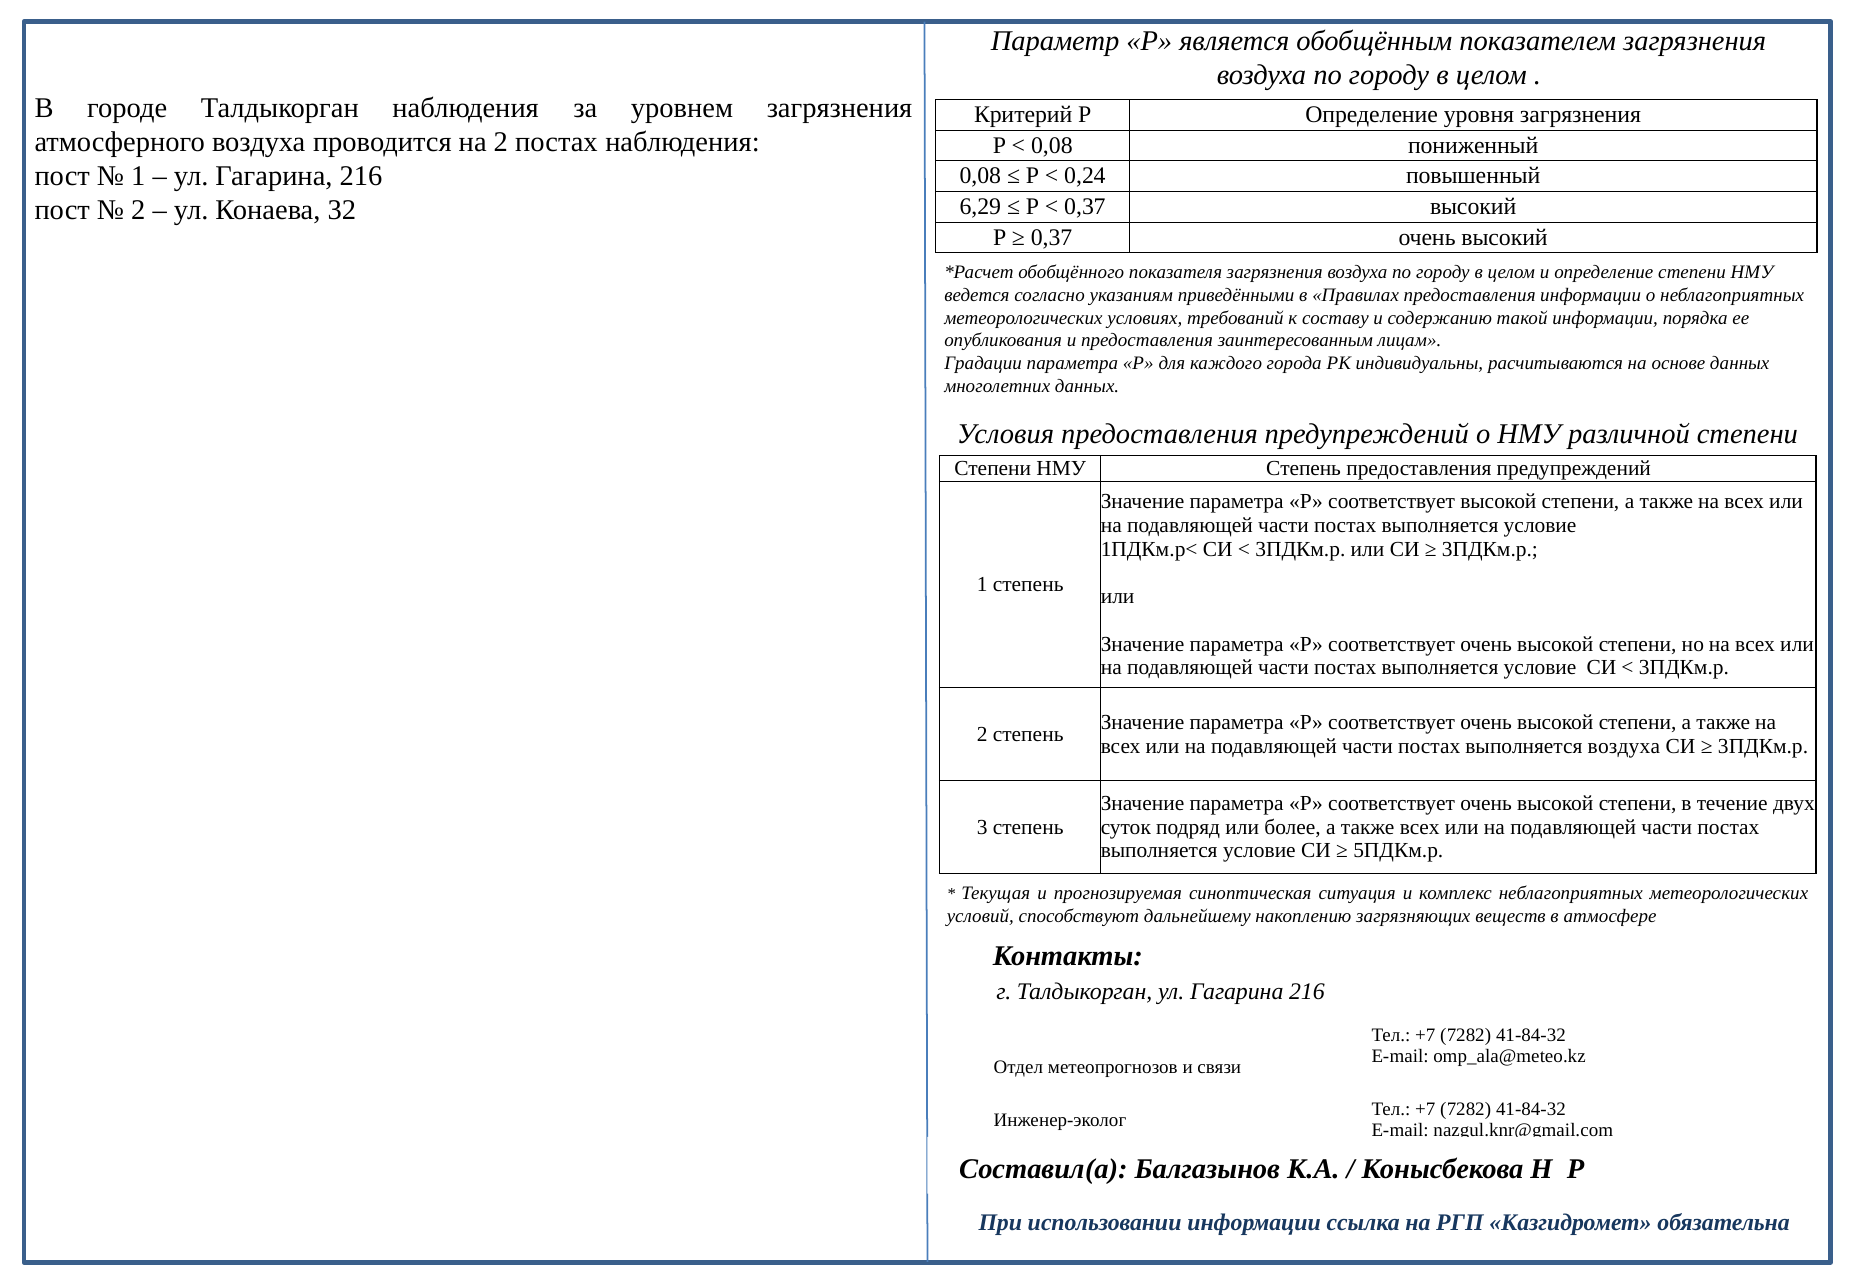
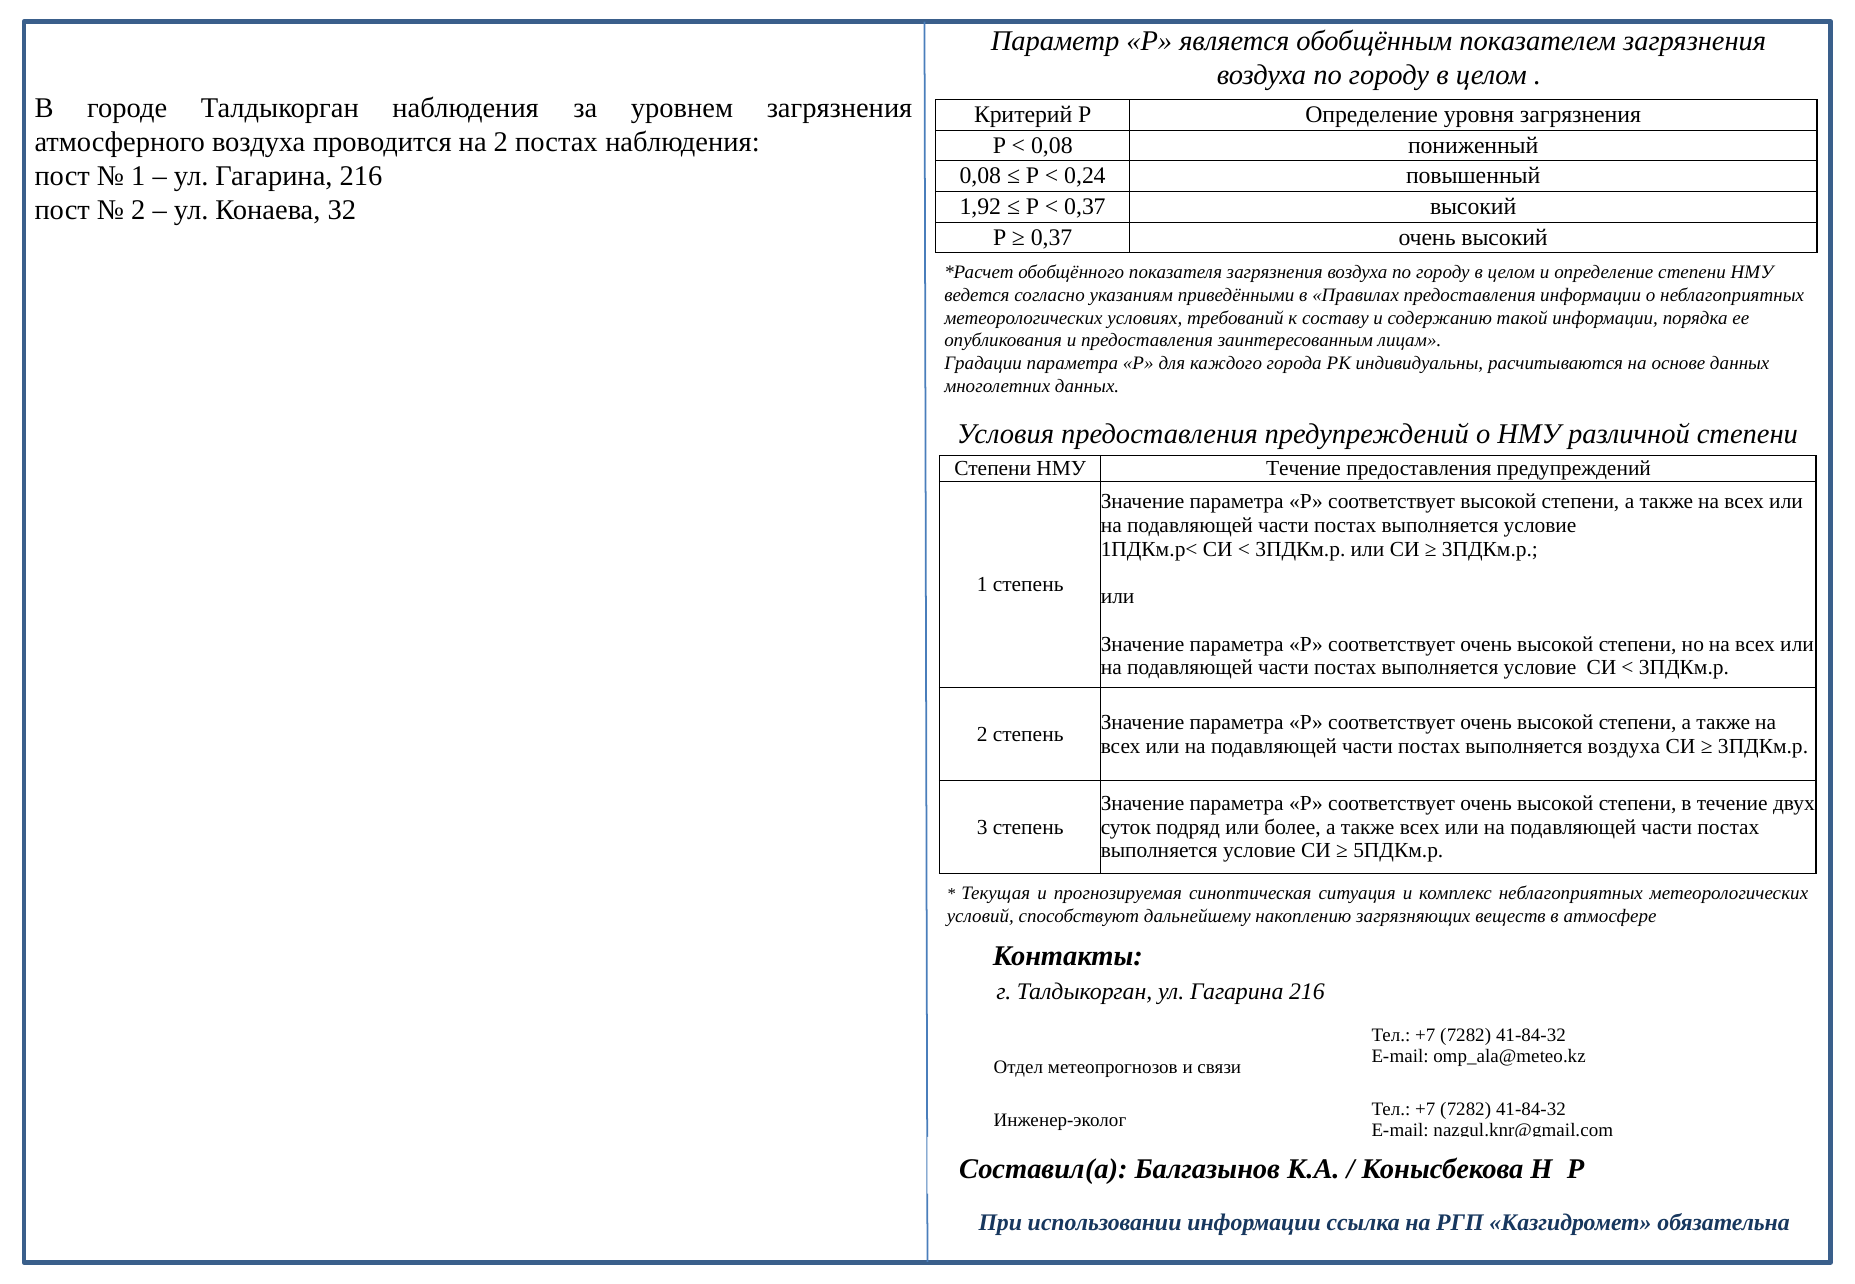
6,29: 6,29 -> 1,92 (980, 207)
НМУ Степень: Степень -> Течение (1304, 469)
